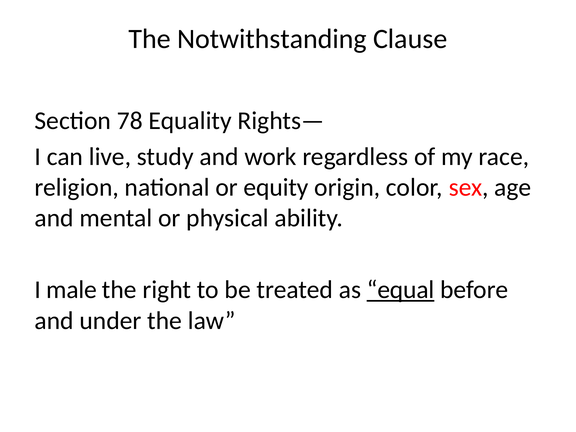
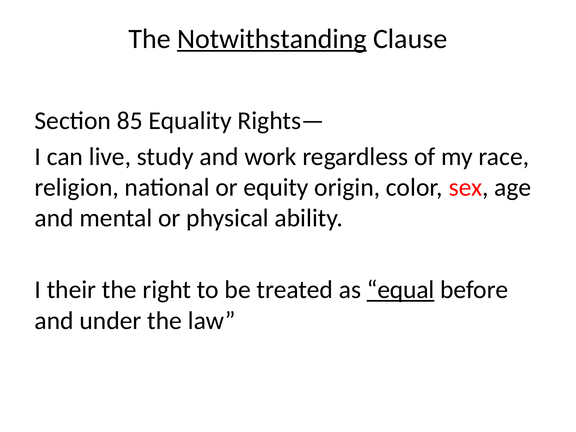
Notwithstanding underline: none -> present (272, 39)
78: 78 -> 85 (130, 121)
male: male -> their (71, 290)
